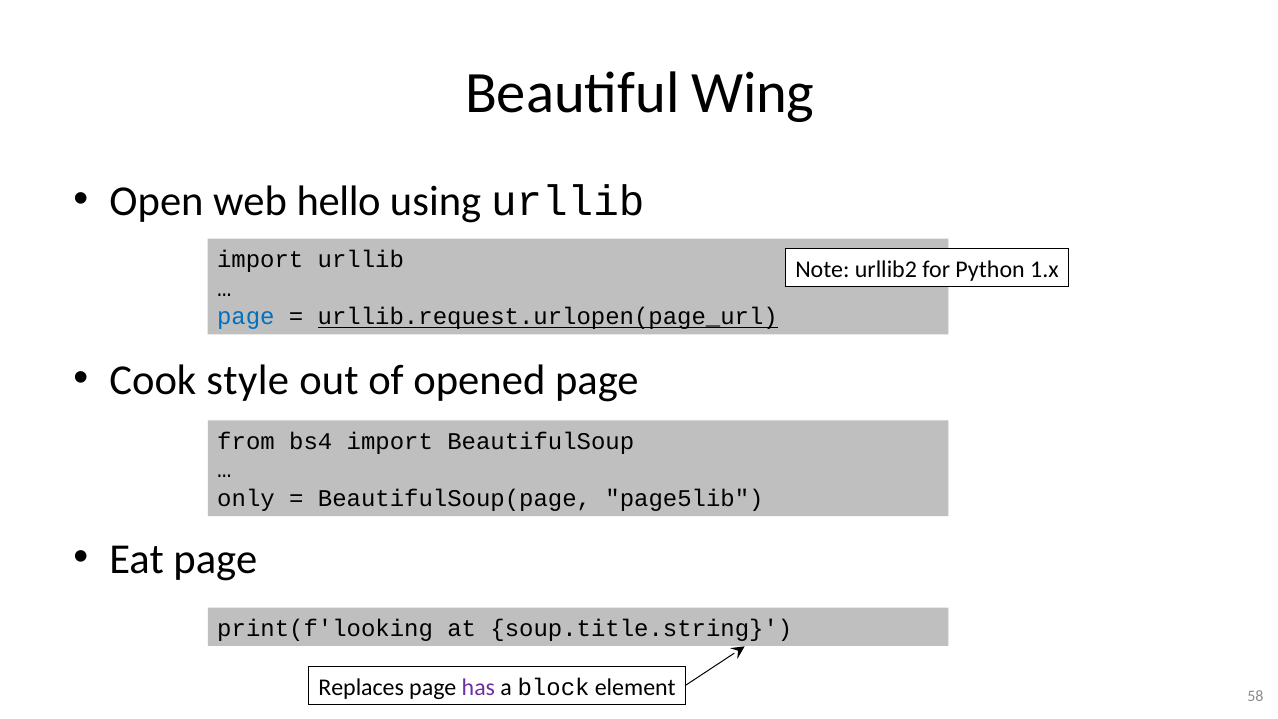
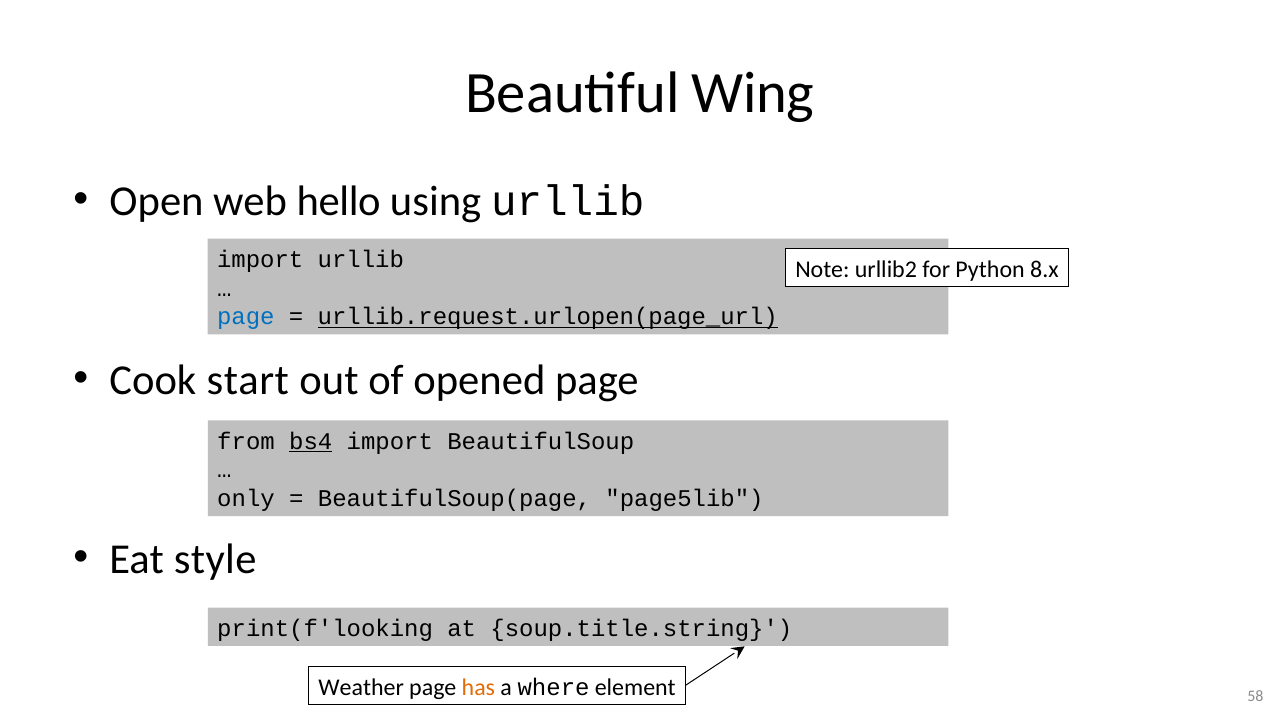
1.x: 1.x -> 8.x (1044, 269)
style: style -> start (248, 380)
bs4 underline: none -> present (311, 441)
Eat page: page -> style (215, 559)
Replaces: Replaces -> Weather (361, 687)
has colour: purple -> orange (478, 687)
block: block -> where (554, 687)
